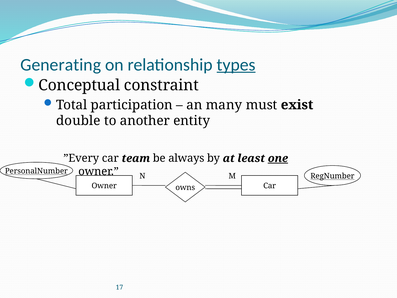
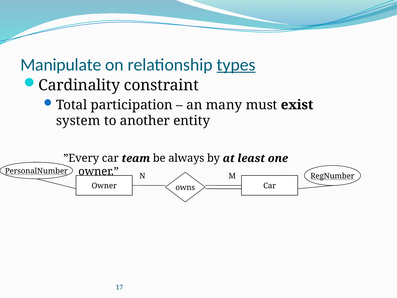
Generating: Generating -> Manipulate (61, 65)
Conceptual: Conceptual -> Cardinality (79, 85)
double: double -> system (78, 121)
one underline: present -> none (278, 158)
